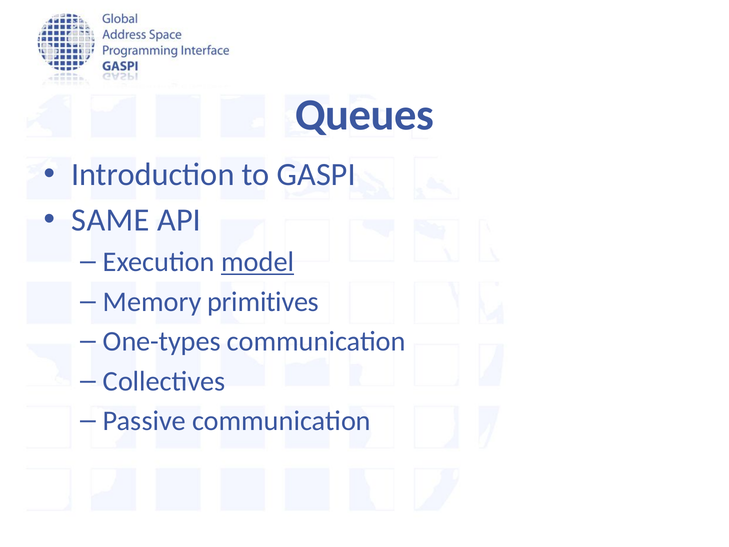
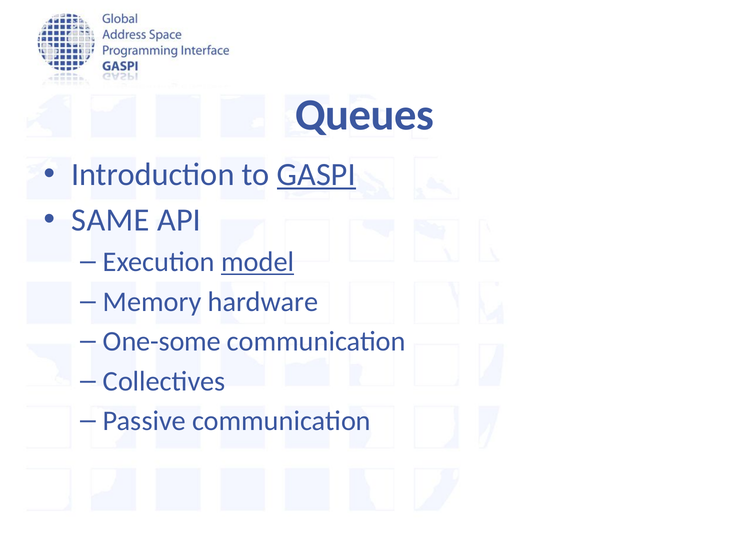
GASPI underline: none -> present (316, 175)
primitives: primitives -> hardware (263, 302)
One-types: One-types -> One-some (162, 341)
